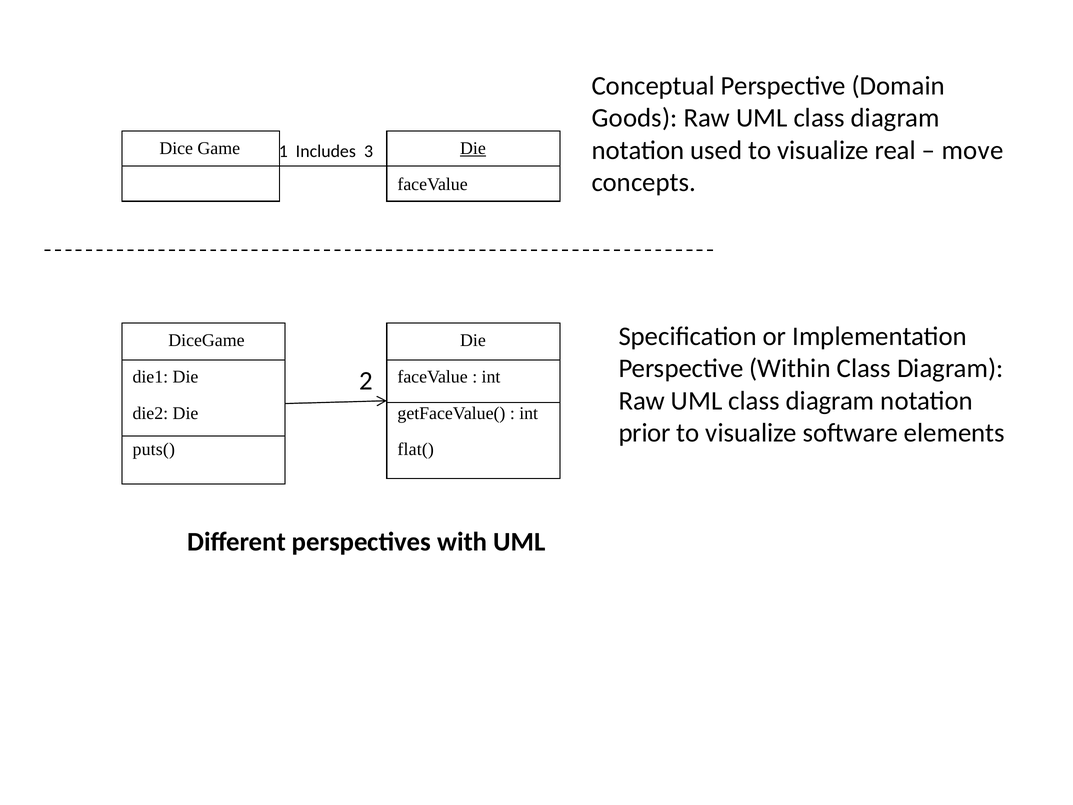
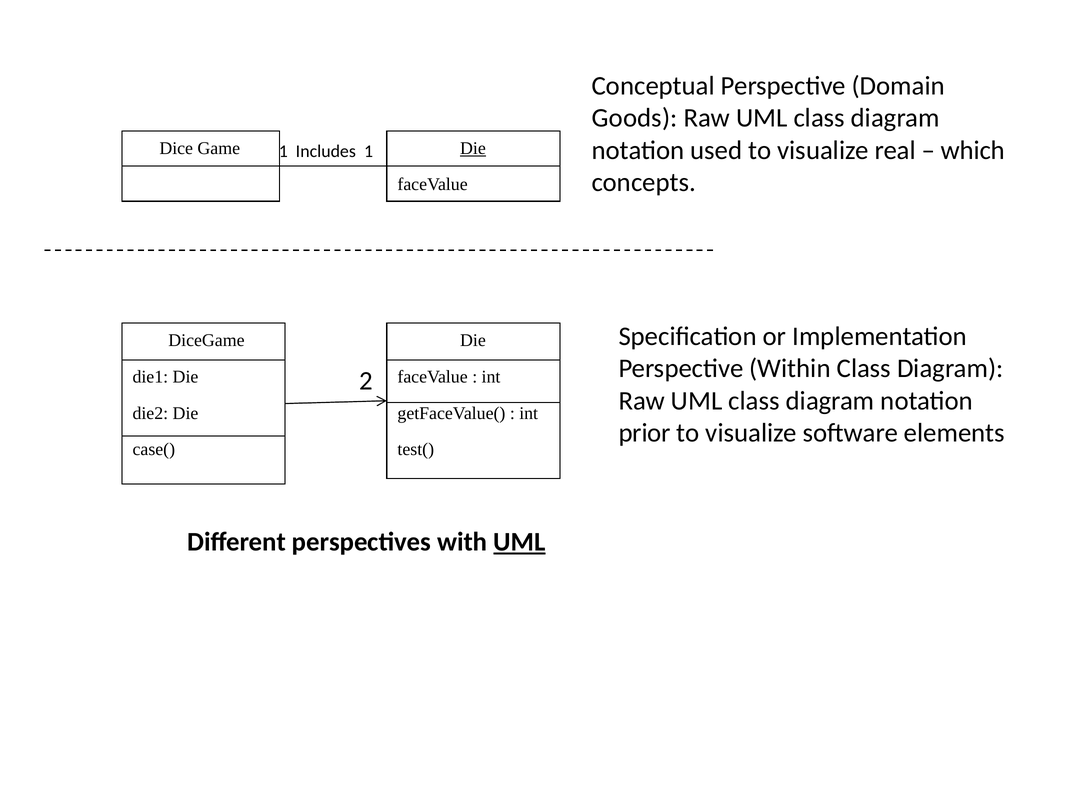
move: move -> which (973, 150)
Includes 3: 3 -> 1 (369, 151)
puts(: puts( -> case( (154, 449)
flat(: flat( -> test( (416, 449)
UML underline: none -> present (519, 542)
